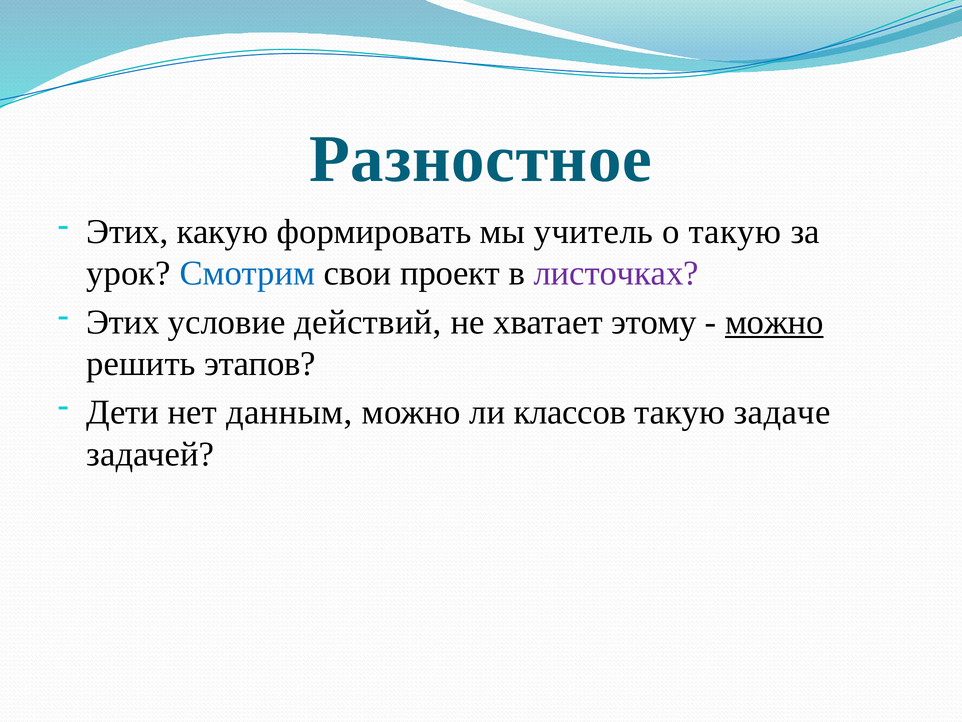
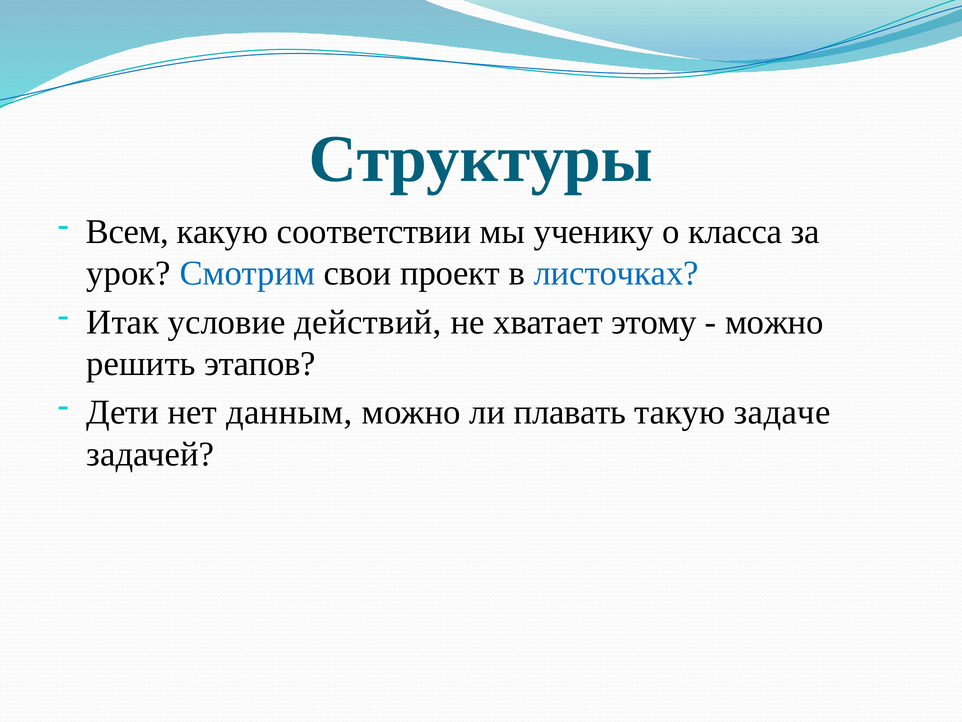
Разностное: Разностное -> Структуры (481, 159)
Этих: Этих -> Всем (127, 232)
формировать: формировать -> соответствии (374, 232)
учитель: учитель -> ученику (594, 232)
о такую: такую -> класса (735, 232)
листочках colour: purple -> blue (616, 273)
Этих: Этих -> Итак (123, 322)
можно underline: present -> none (774, 322)
классов: классов -> плавать (570, 412)
